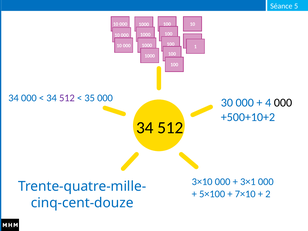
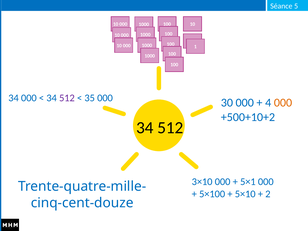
000 colour: black -> orange (283, 103)
3×1: 3×1 -> 5×1 (248, 182)
7×10: 7×10 -> 5×10 (245, 194)
